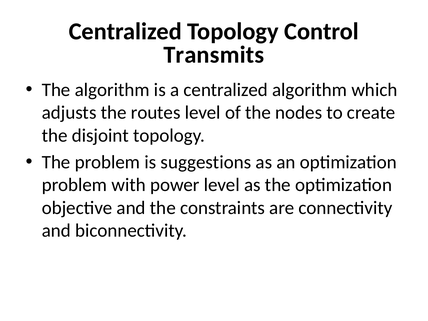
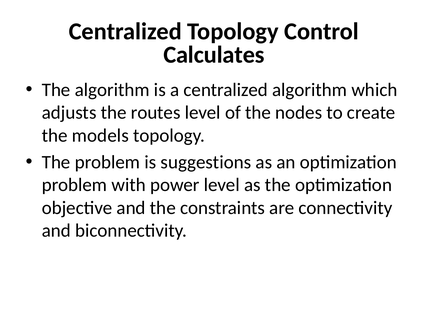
Transmits: Transmits -> Calculates (214, 55)
disjoint: disjoint -> models (100, 136)
